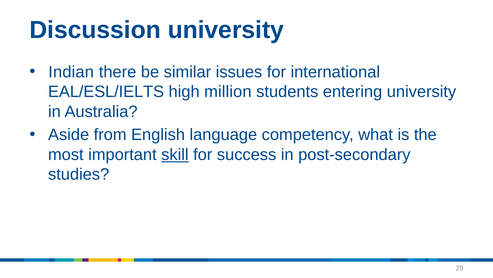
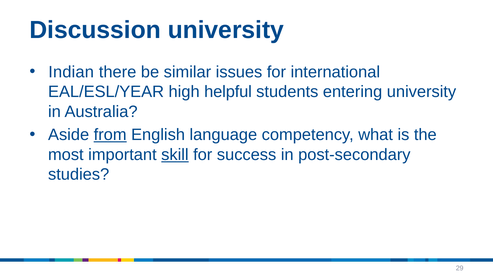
EAL/ESL/IELTS: EAL/ESL/IELTS -> EAL/ESL/YEAR (106, 92)
million: million -> helpful (228, 92)
from underline: none -> present (110, 135)
